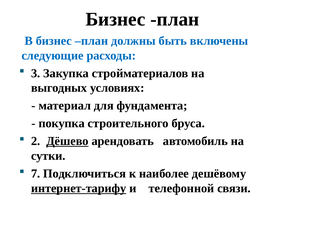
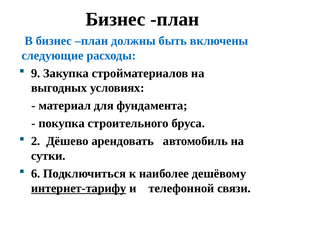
3: 3 -> 9 (36, 73)
Дёшево underline: present -> none (67, 141)
7: 7 -> 6 (36, 174)
